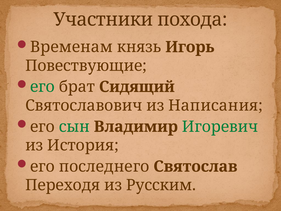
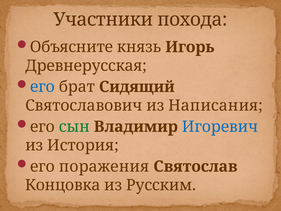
Временам: Временам -> Объясните (72, 47)
Повествующие: Повествующие -> Древнерусская (86, 66)
его colour: green -> blue (42, 87)
Игоревич colour: green -> blue (220, 127)
последнего: последнего -> поражения (104, 166)
Переходя: Переходя -> Концовка (63, 185)
